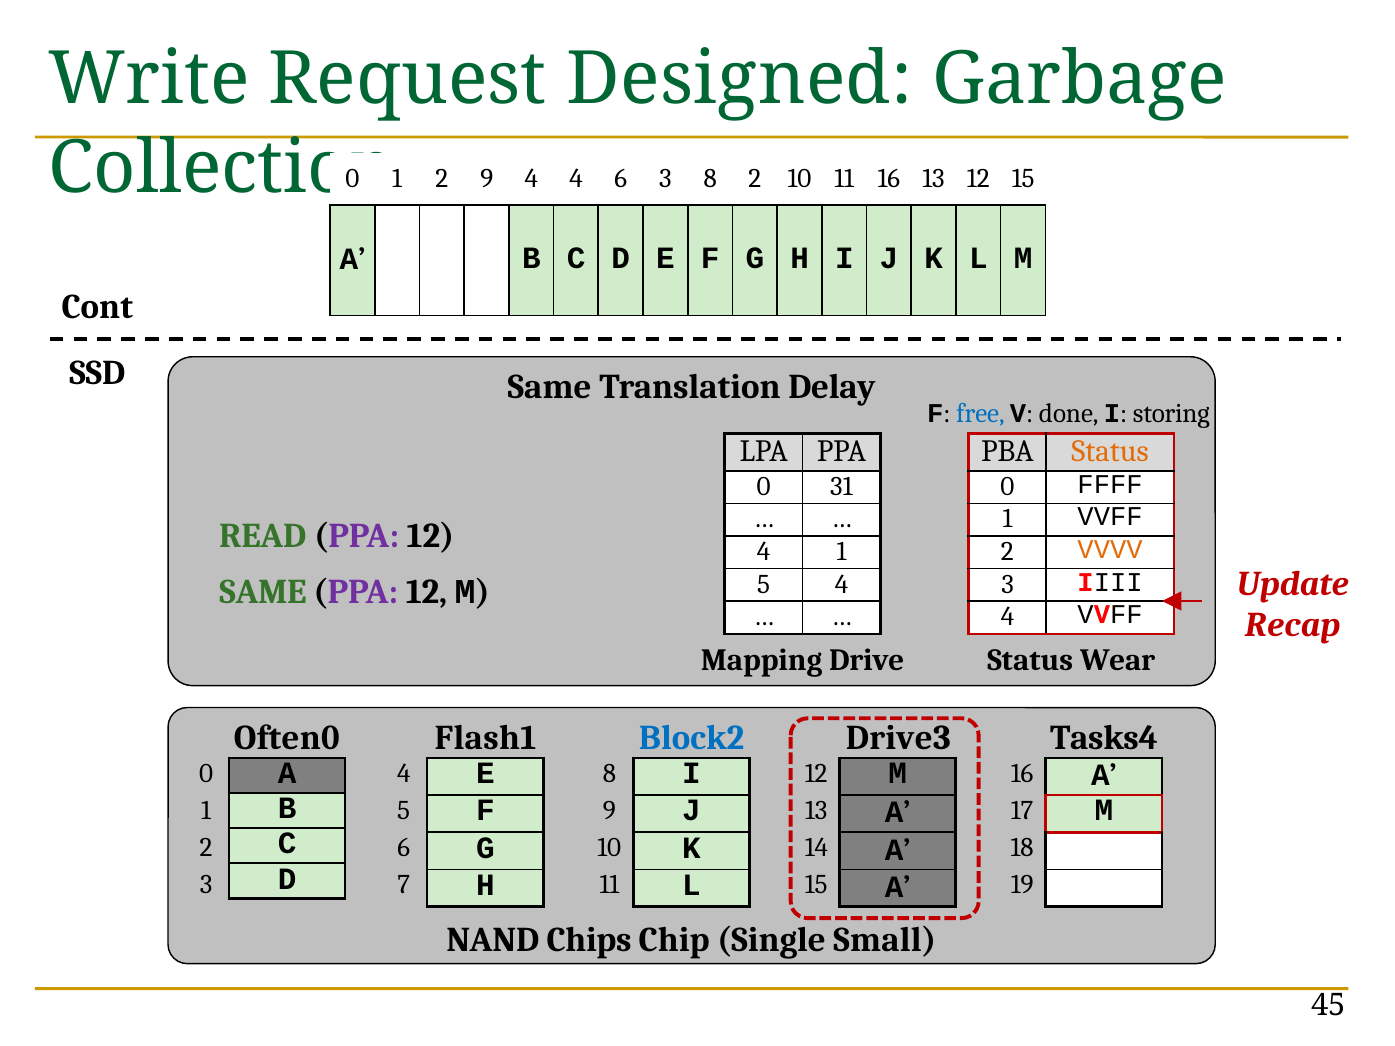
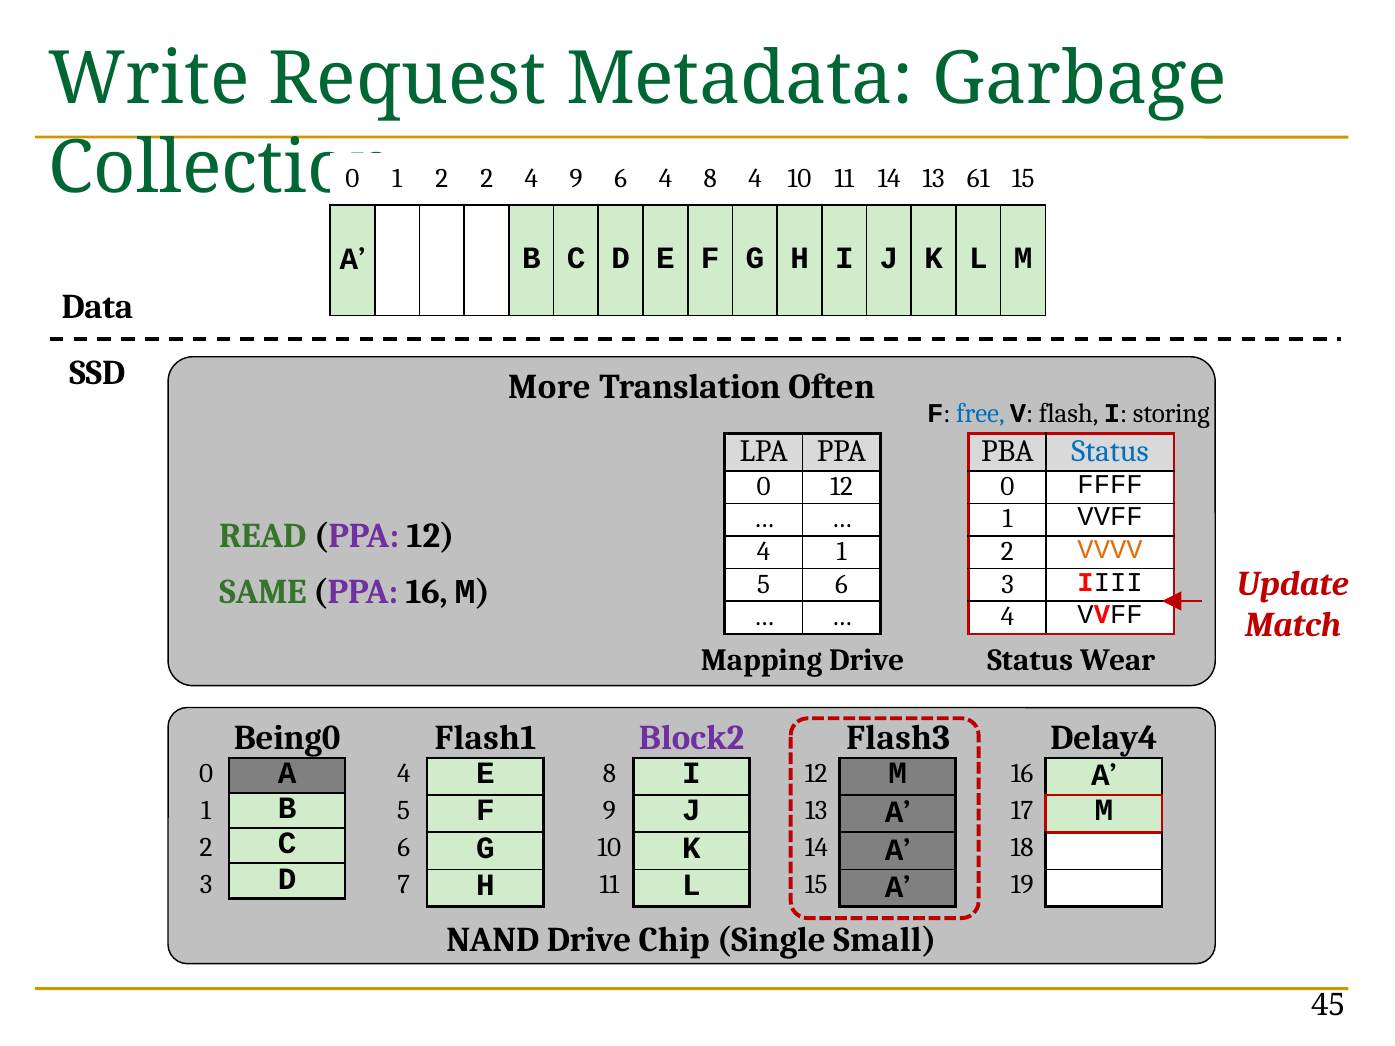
Designed: Designed -> Metadata (740, 80)
2 9: 9 -> 2 (487, 179)
4 4: 4 -> 9 (576, 179)
6 3: 3 -> 4 (666, 179)
8 2: 2 -> 4 (755, 179)
16: 16 -> 14 (889, 179)
13 12: 12 -> 61 (978, 179)
Cont: Cont -> Data (97, 307)
Same: Same -> More (549, 387)
Delay: Delay -> Often (832, 387)
done: done -> flash (1069, 414)
Status colour: orange -> blue (1110, 451)
0 31: 31 -> 12 (842, 486)
4: 4 -> 6 (842, 584)
12: 12 -> 16 (427, 592)
Recap: Recap -> Match (1293, 626)
Often0: Often0 -> Being0 (287, 738)
Block2 colour: blue -> purple (692, 738)
Drive3: Drive3 -> Flash3 (898, 738)
Tasks4: Tasks4 -> Delay4 (1104, 738)
NAND Chips: Chips -> Drive (589, 940)
